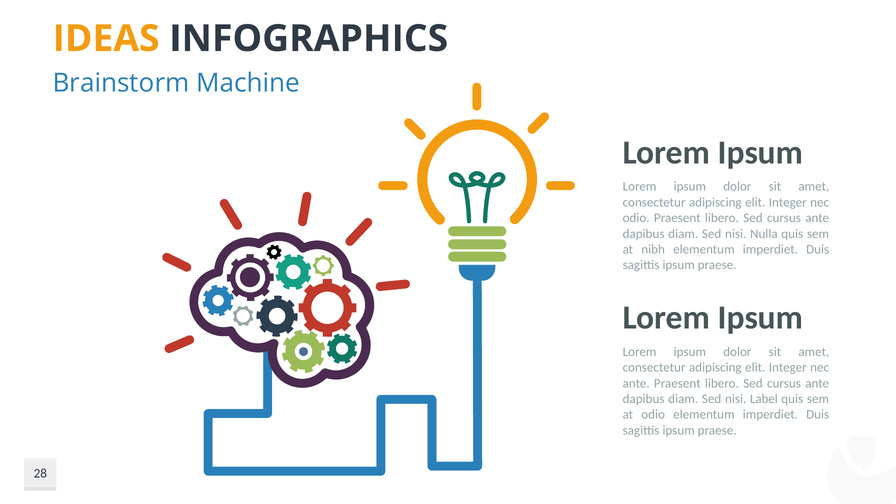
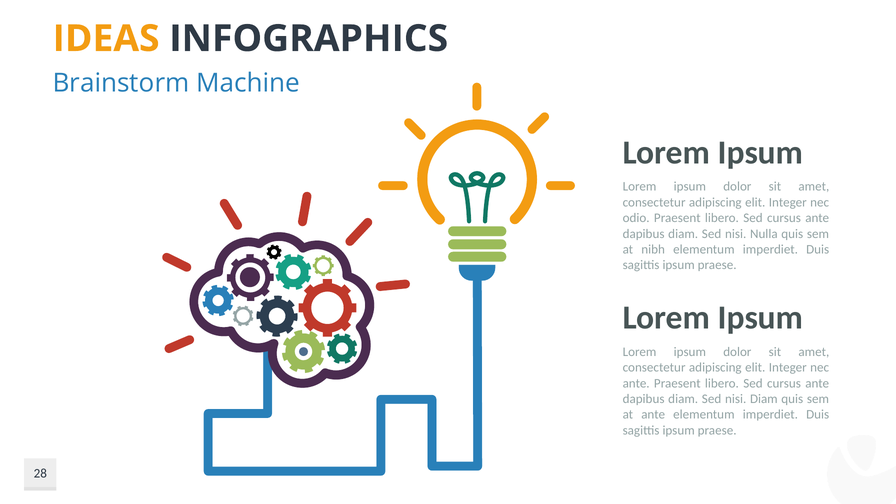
nisi Label: Label -> Diam (764, 399)
at odio: odio -> ante (653, 415)
